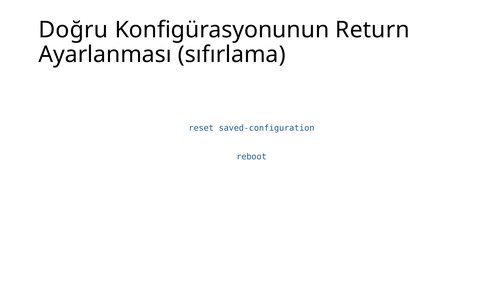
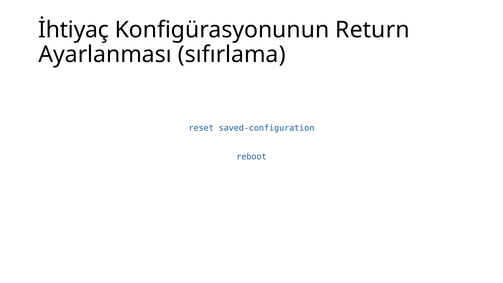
Doğru: Doğru -> İhtiyaç (74, 30)
